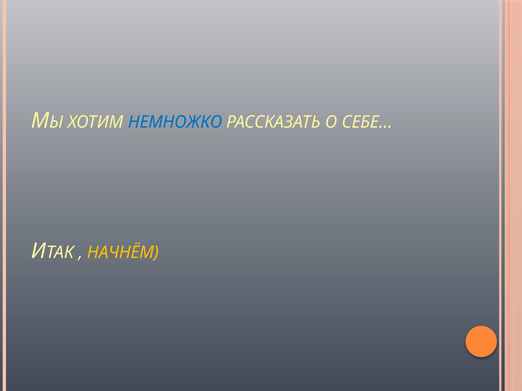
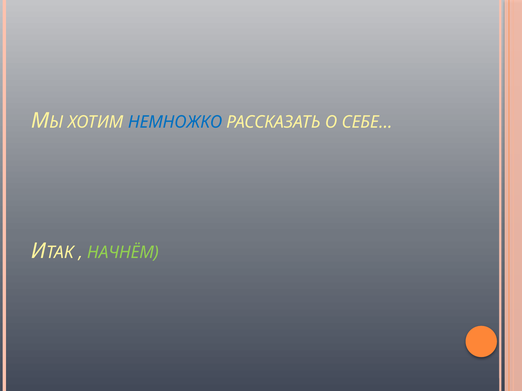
НАЧНЁМ colour: yellow -> light green (123, 253)
